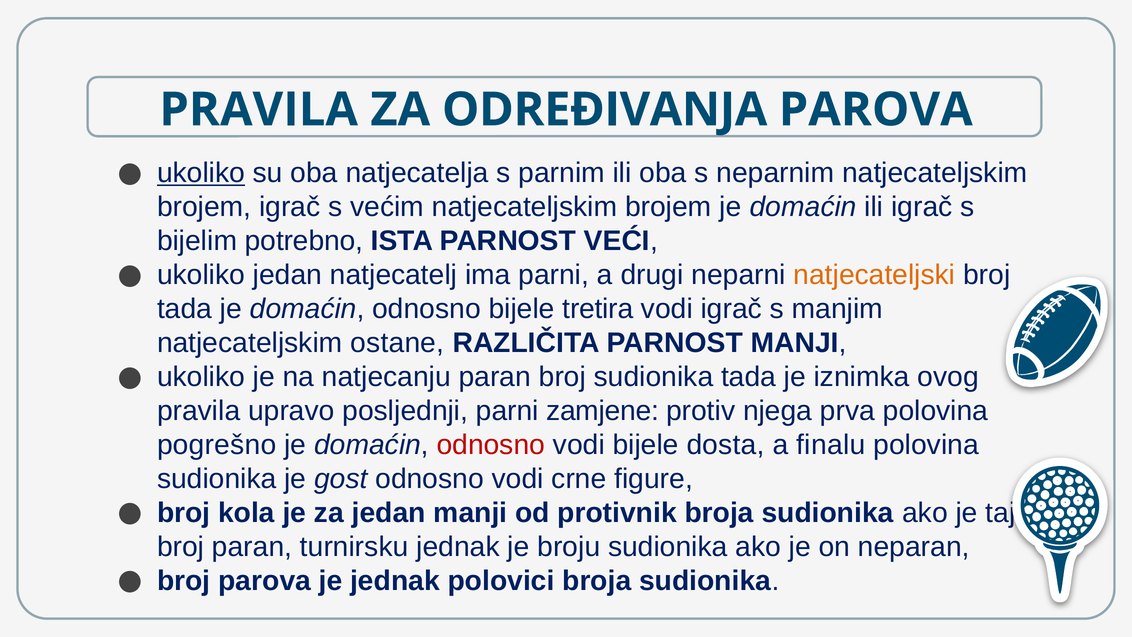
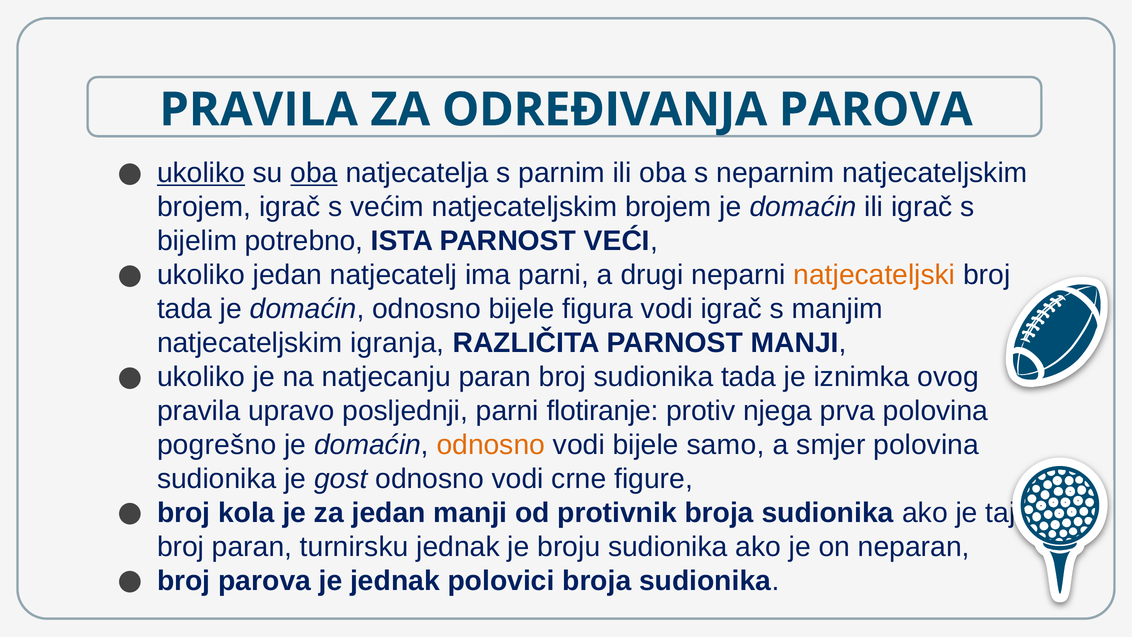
oba underline: none -> present (314, 173)
tretira: tretira -> figura (598, 309)
ostane: ostane -> igranja (397, 343)
zamjene: zamjene -> flotiranje (603, 411)
odnosno colour: red -> orange (491, 445)
dosta: dosta -> samo (726, 445)
finalu: finalu -> smjer (831, 445)
